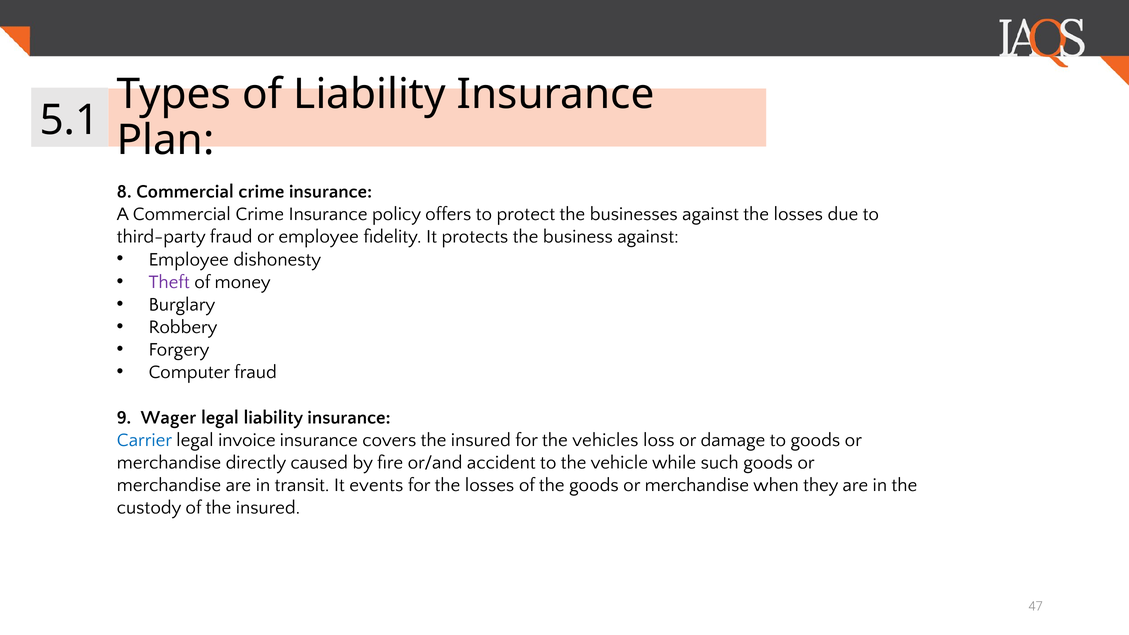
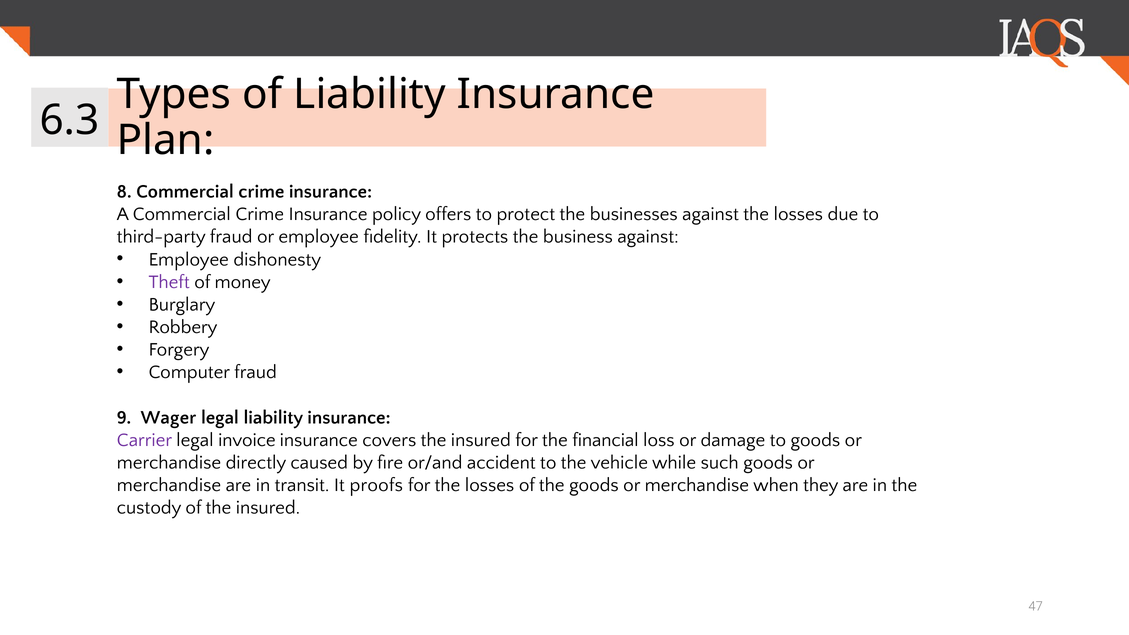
5.1: 5.1 -> 6.3 (70, 120)
Carrier colour: blue -> purple (144, 440)
vehicles: vehicles -> financial (605, 440)
events: events -> proofs (376, 485)
